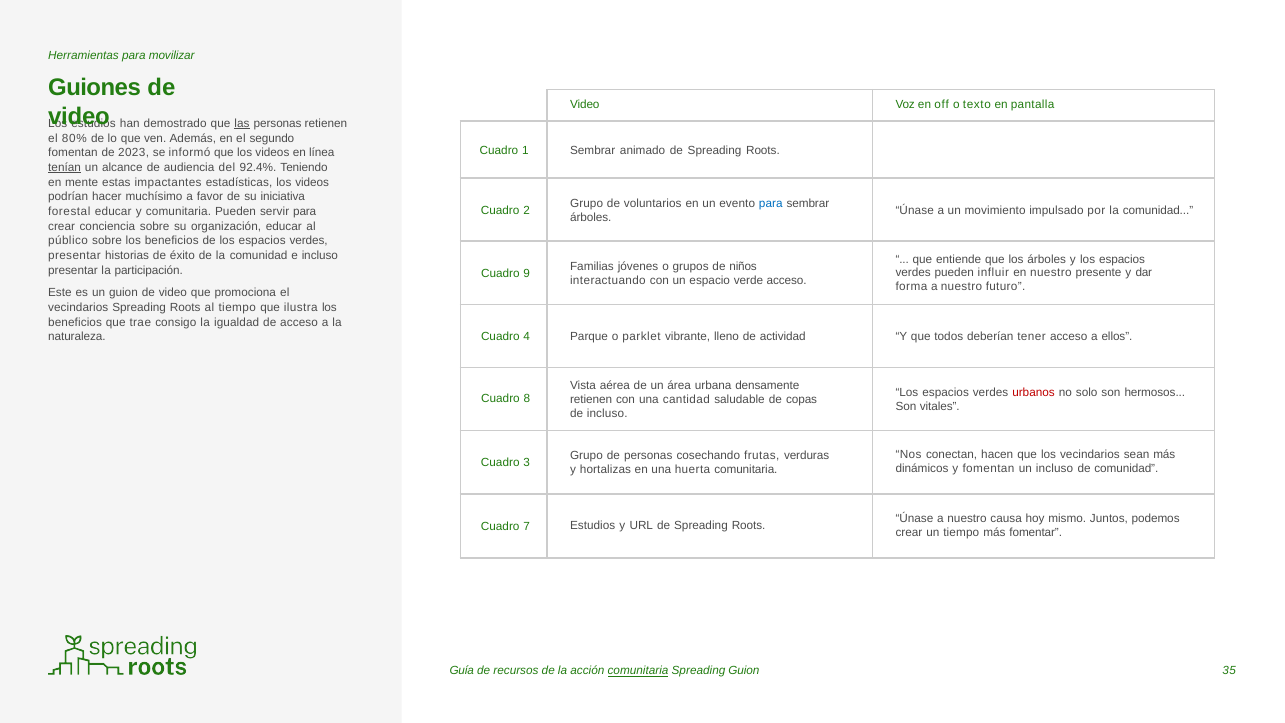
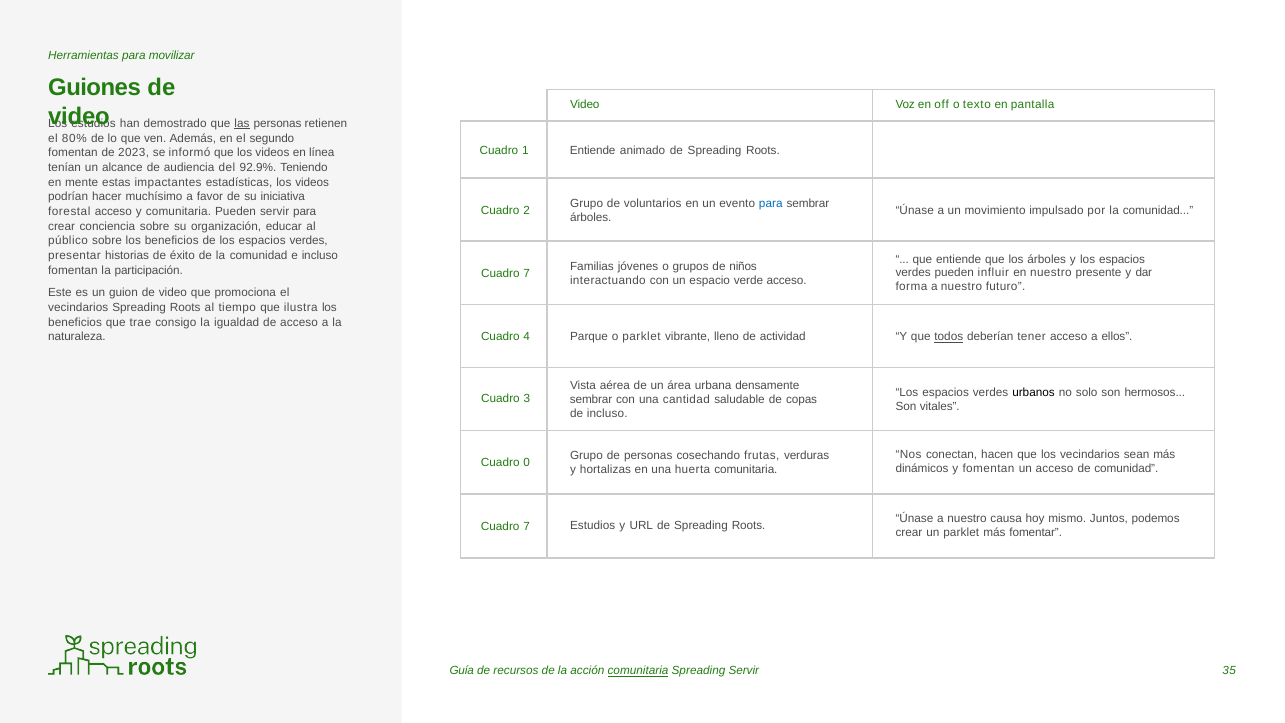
1 Sembrar: Sembrar -> Entiende (593, 150)
tenían underline: present -> none (65, 168)
92.4%: 92.4% -> 92.9% (258, 168)
forestal educar: educar -> acceso (113, 212)
presentar: presentar -> fomentan (73, 270)
9: 9 -> 7 (527, 274)
todos underline: none -> present (949, 337)
urbanos colour: red -> black (1034, 392)
8: 8 -> 3 (527, 399)
retienen: retienen -> sembrar (591, 399)
3: 3 -> 0 (527, 462)
un incluso: incluso -> acceso (1055, 468)
un tiempo: tiempo -> parklet (961, 533)
Spreading Guion: Guion -> Servir (744, 671)
